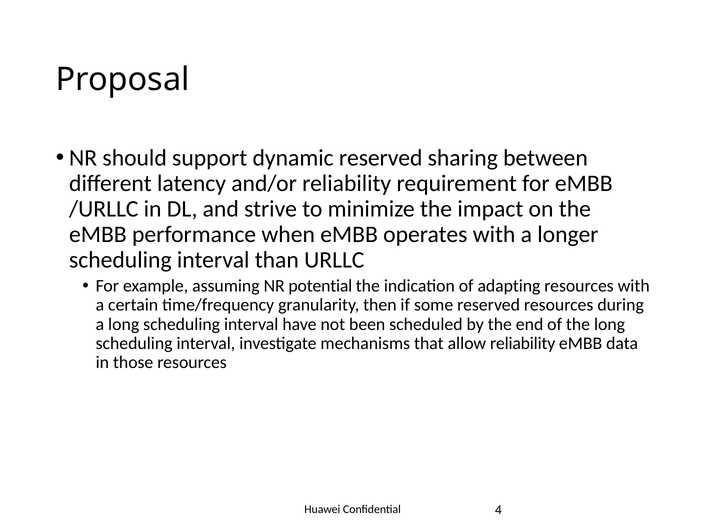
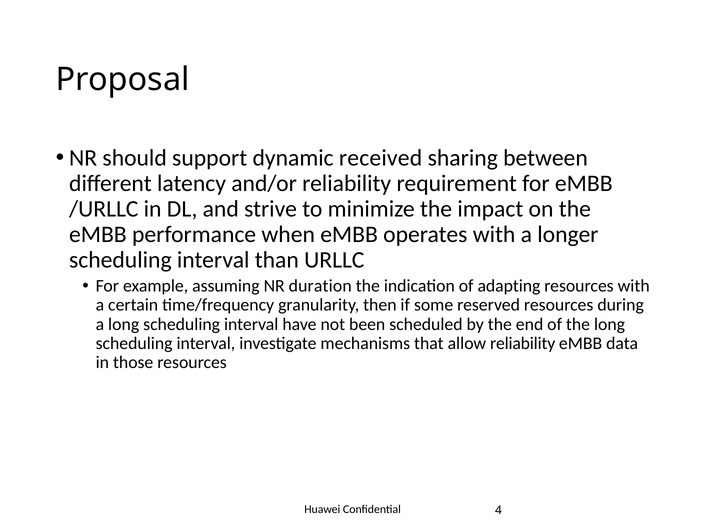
dynamic reserved: reserved -> received (381, 158)
potential: potential -> duration (320, 286)
